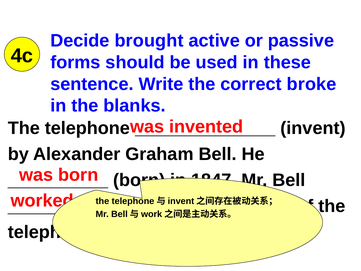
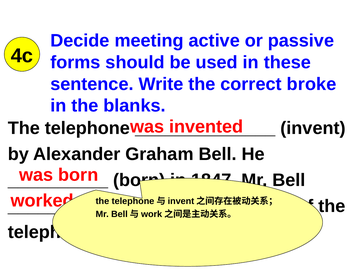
brought: brought -> meeting (149, 41)
